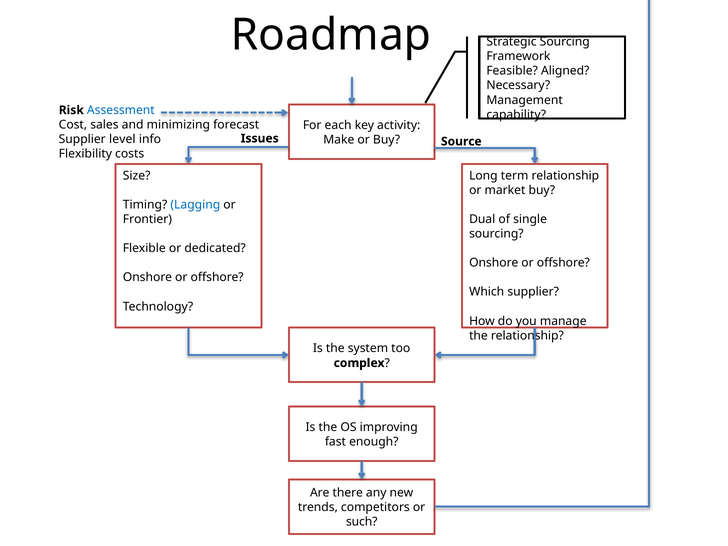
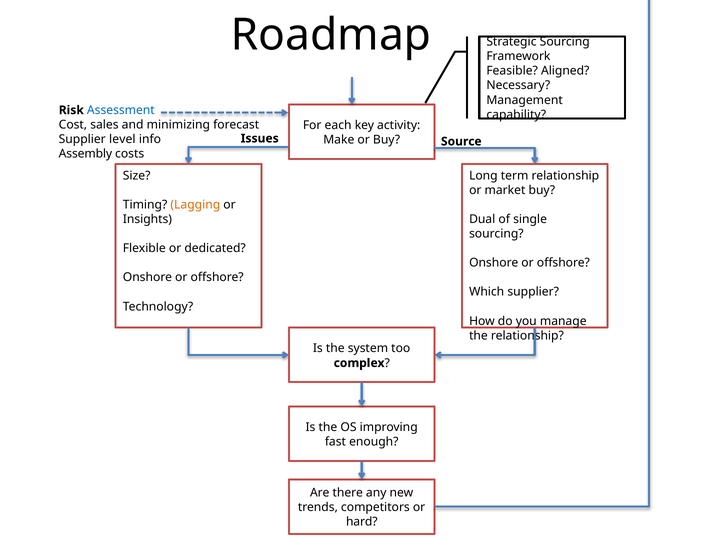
Flexibility: Flexibility -> Assembly (85, 154)
Lagging colour: blue -> orange (195, 205)
Frontier: Frontier -> Insights (147, 219)
such: such -> hard (362, 522)
